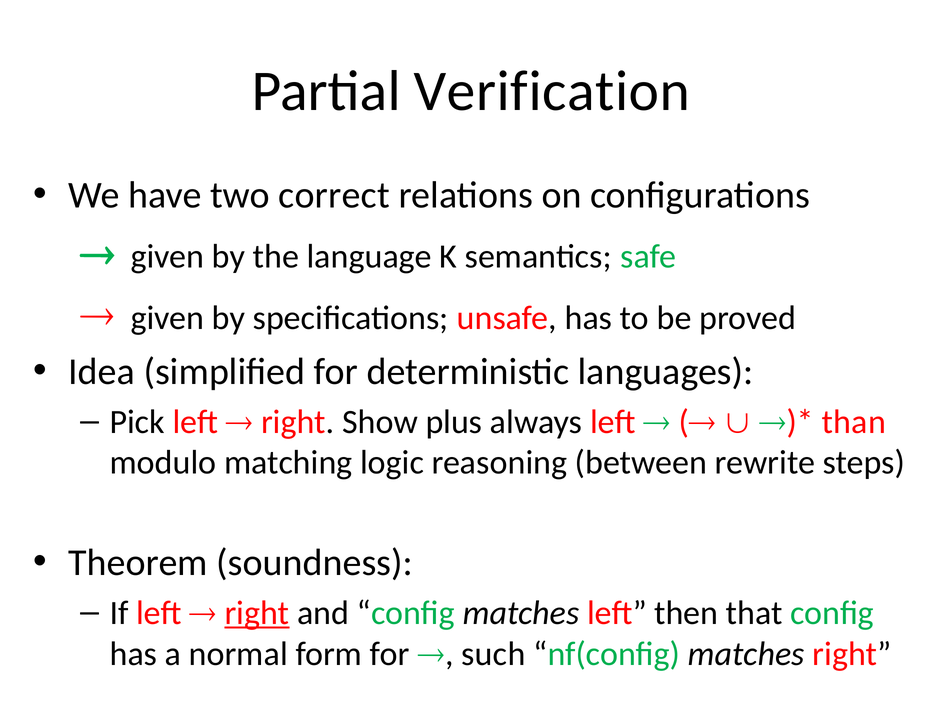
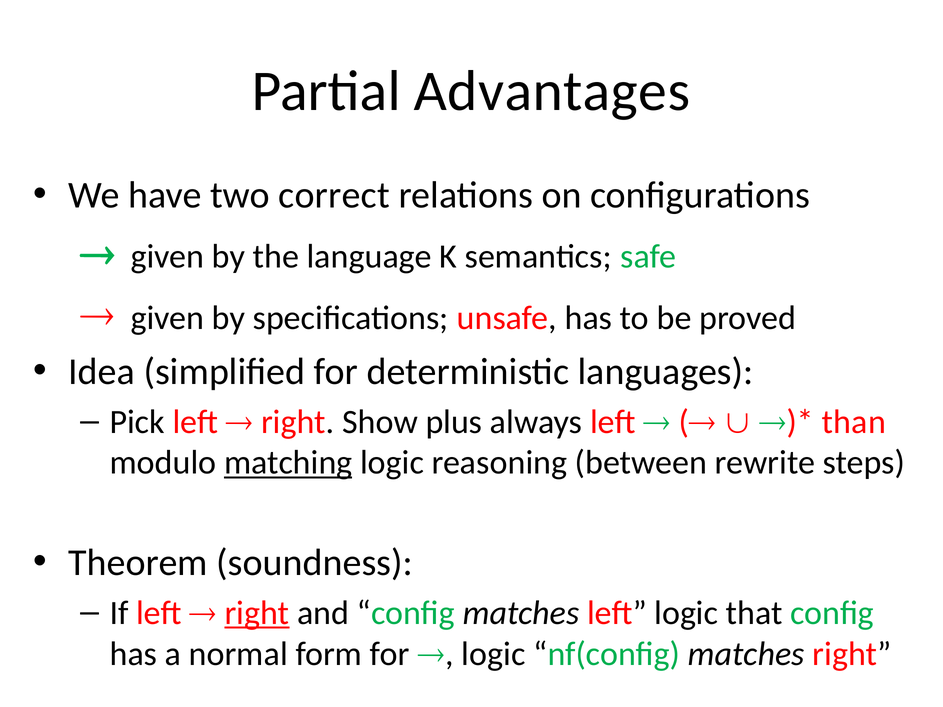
Verification: Verification -> Advantages (552, 91)
matching underline: none -> present (288, 463)
left then: then -> logic (686, 613)
such: such -> logic (494, 654)
